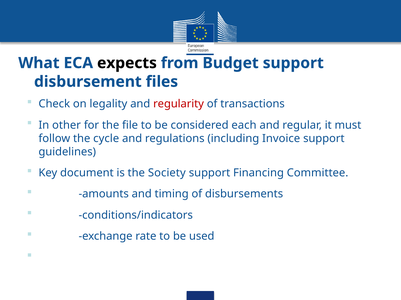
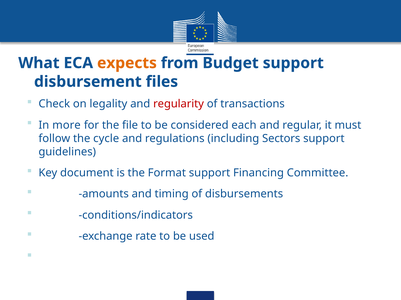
expects colour: black -> orange (127, 63)
other: other -> more (66, 125)
Invoice: Invoice -> Sectors (281, 139)
Society: Society -> Format (167, 173)
